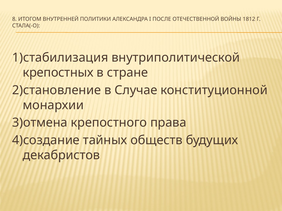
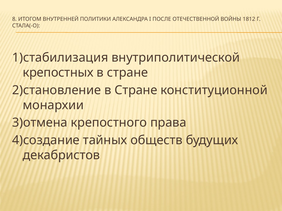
2)становление в Случае: Случае -> Стране (136, 90)
